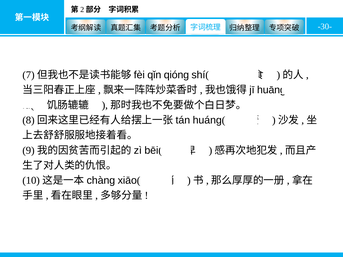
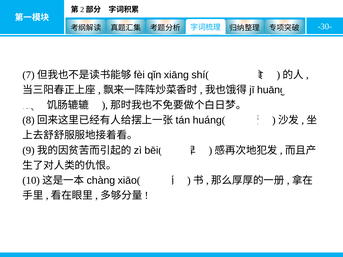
qióng: qióng -> xiāng (176, 75)
